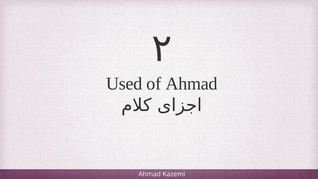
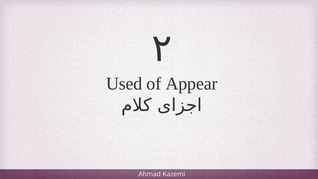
of Ahmad: Ahmad -> Appear (192, 84)
